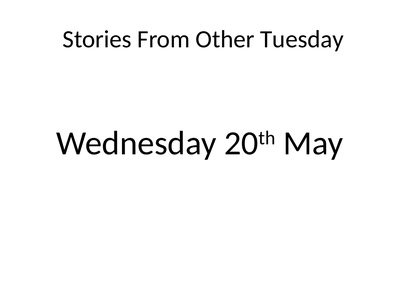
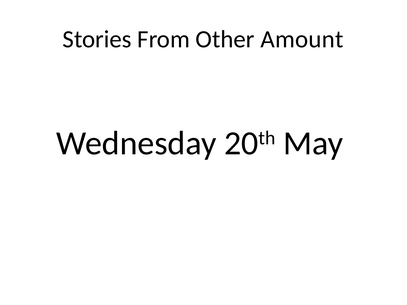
Tuesday: Tuesday -> Amount (302, 39)
